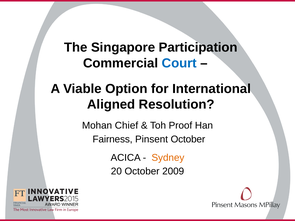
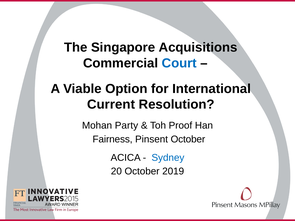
Participation: Participation -> Acquisitions (198, 47)
Aligned: Aligned -> Current (111, 105)
Chief: Chief -> Party (126, 126)
Sydney colour: orange -> blue (168, 158)
2009: 2009 -> 2019 (173, 172)
